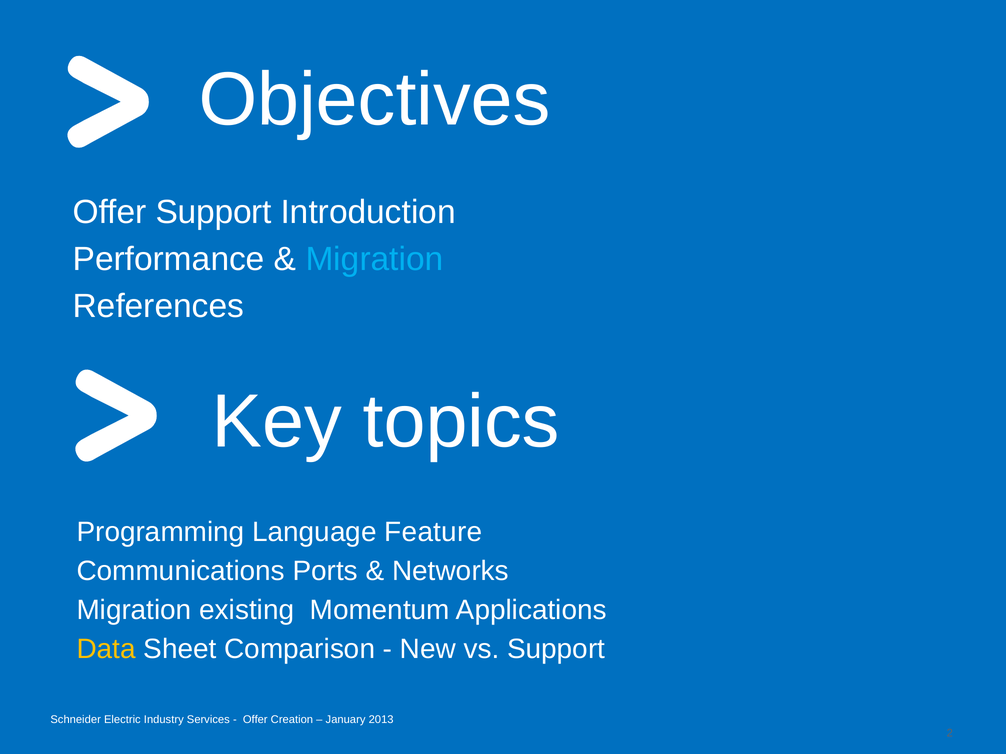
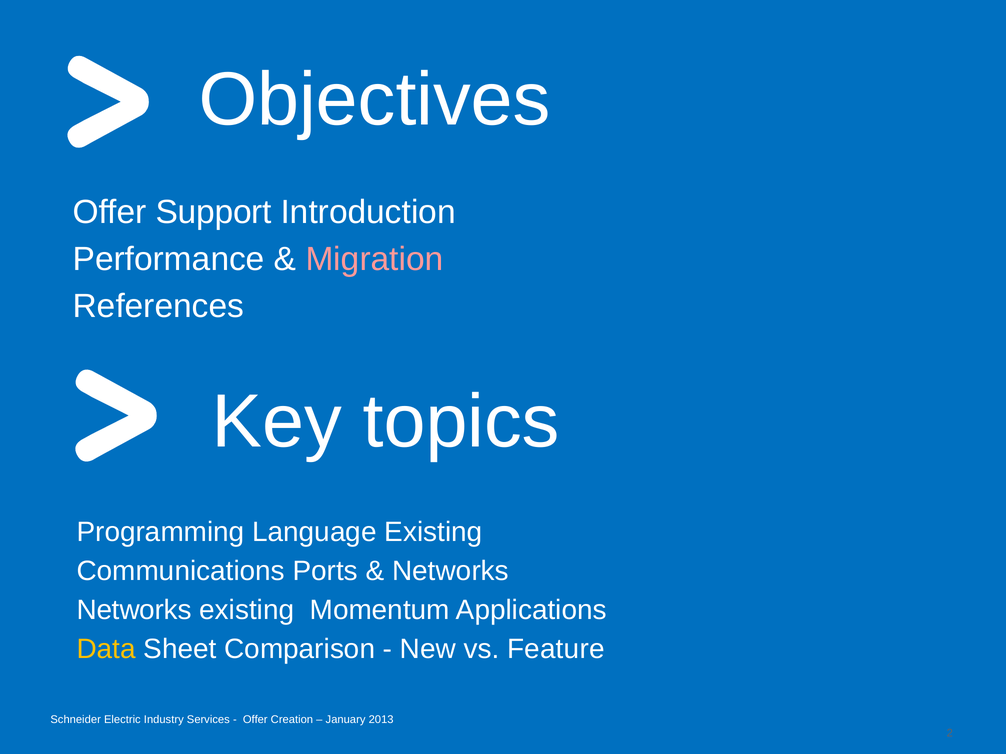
Migration colour: light blue -> pink (374, 259)
Language Feature: Feature -> Existing (433, 532)
Migration: Migration -> Networks (134, 610)
vs Support: Support -> Feature (556, 650)
